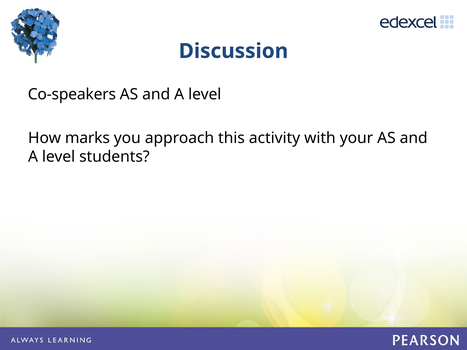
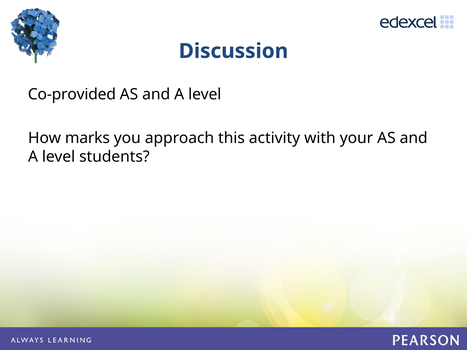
Co-speakers: Co-speakers -> Co-provided (72, 94)
